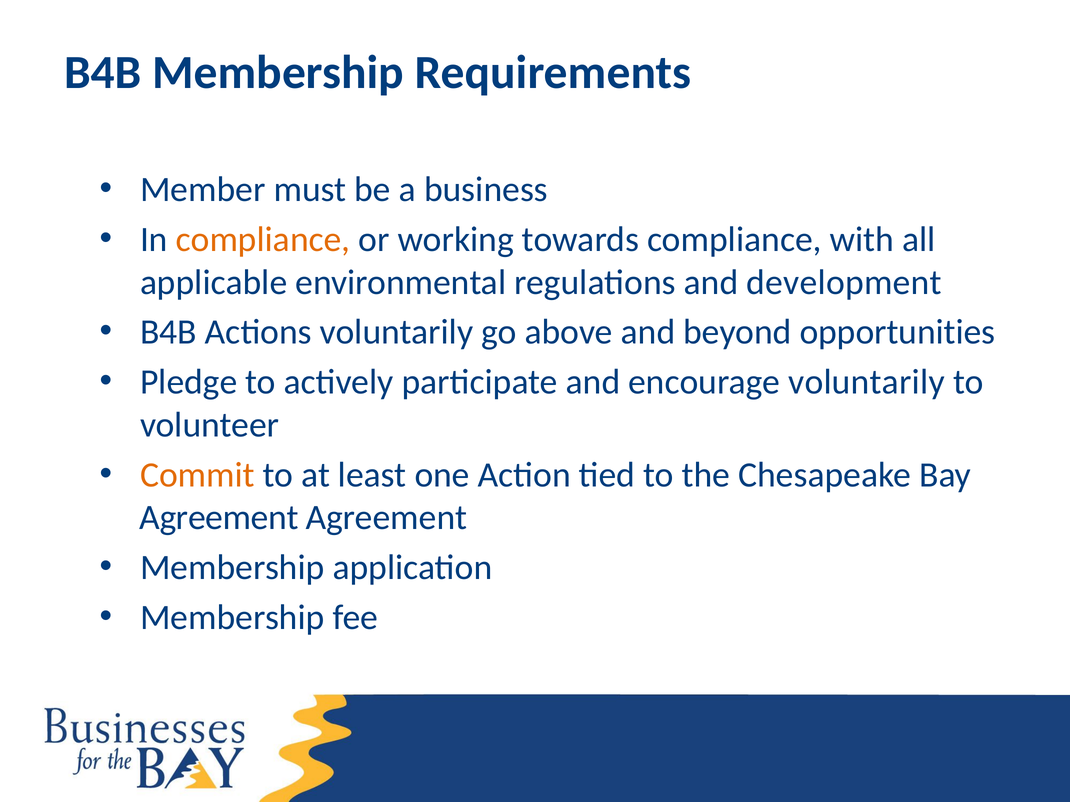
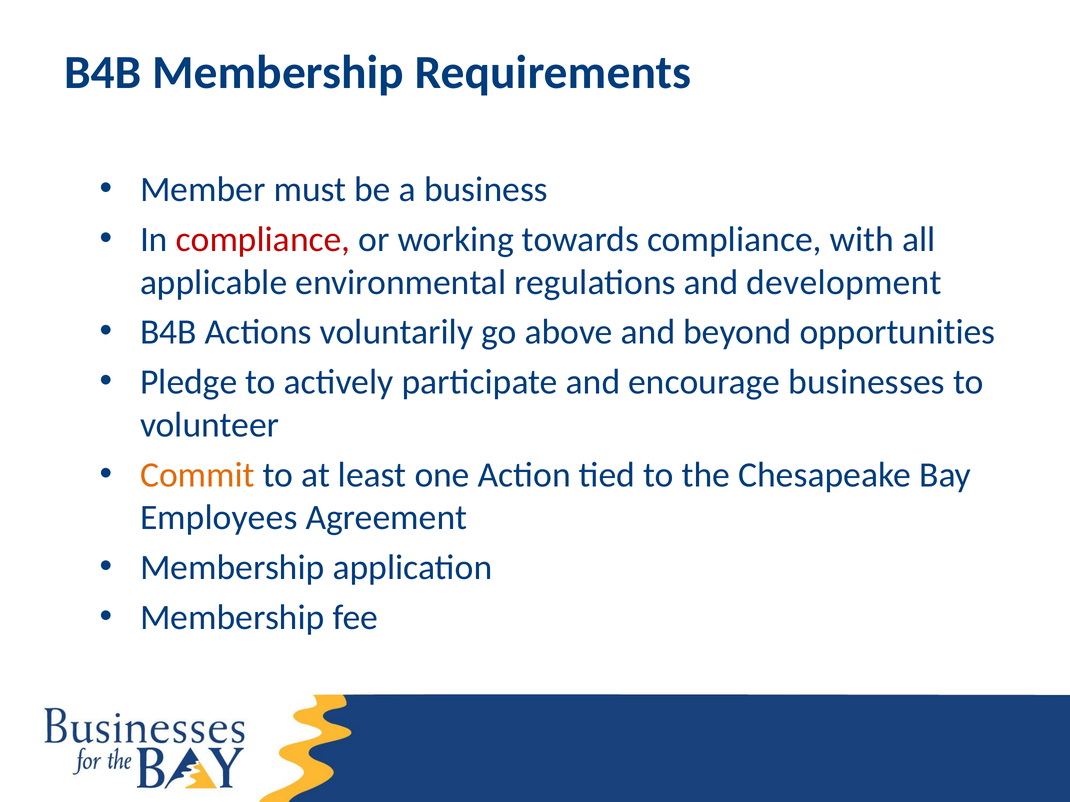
compliance colour: orange -> red (263, 240)
encourage voluntarily: voluntarily -> businesses (867, 382)
Agreement: Agreement -> Employees (219, 518)
